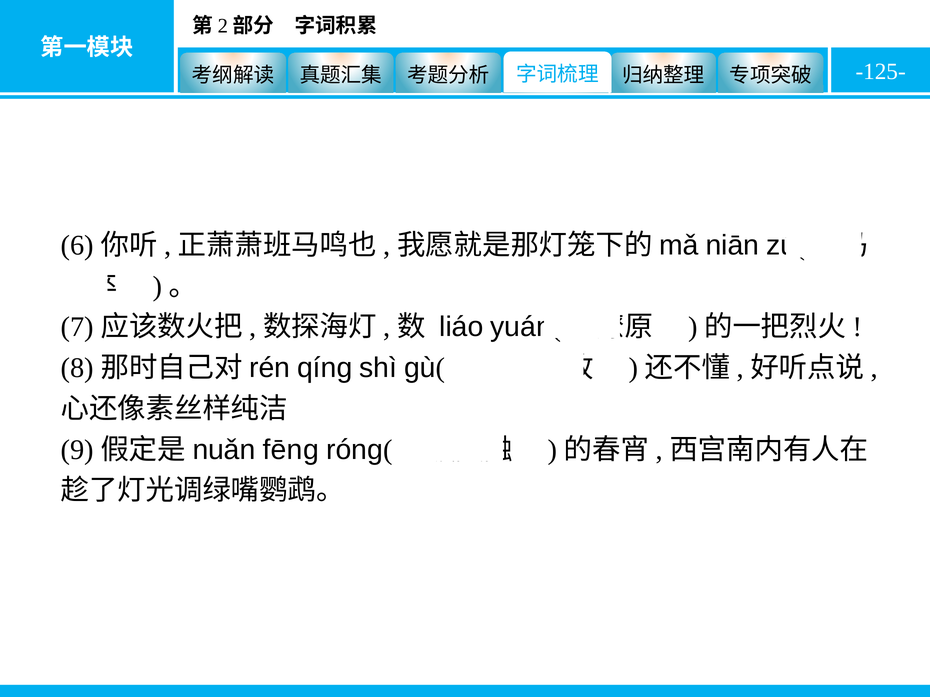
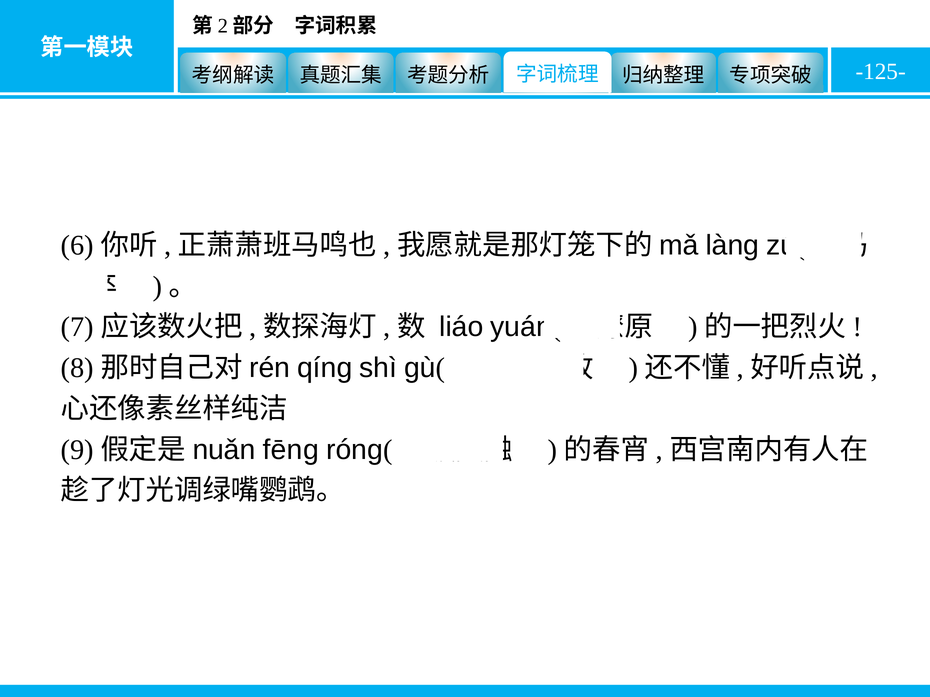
niān: niān -> làng (732, 246)
